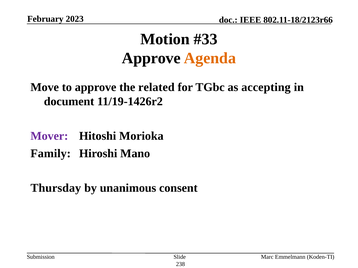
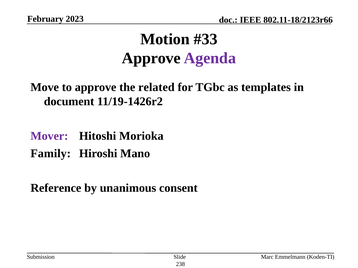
Agenda colour: orange -> purple (210, 58)
accepting: accepting -> templates (266, 87)
Thursday: Thursday -> Reference (56, 188)
